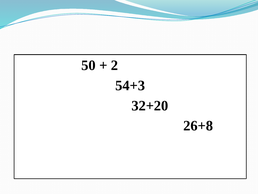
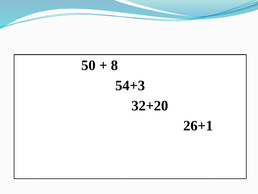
2: 2 -> 8 (115, 65)
26+8: 26+8 -> 26+1 (198, 125)
